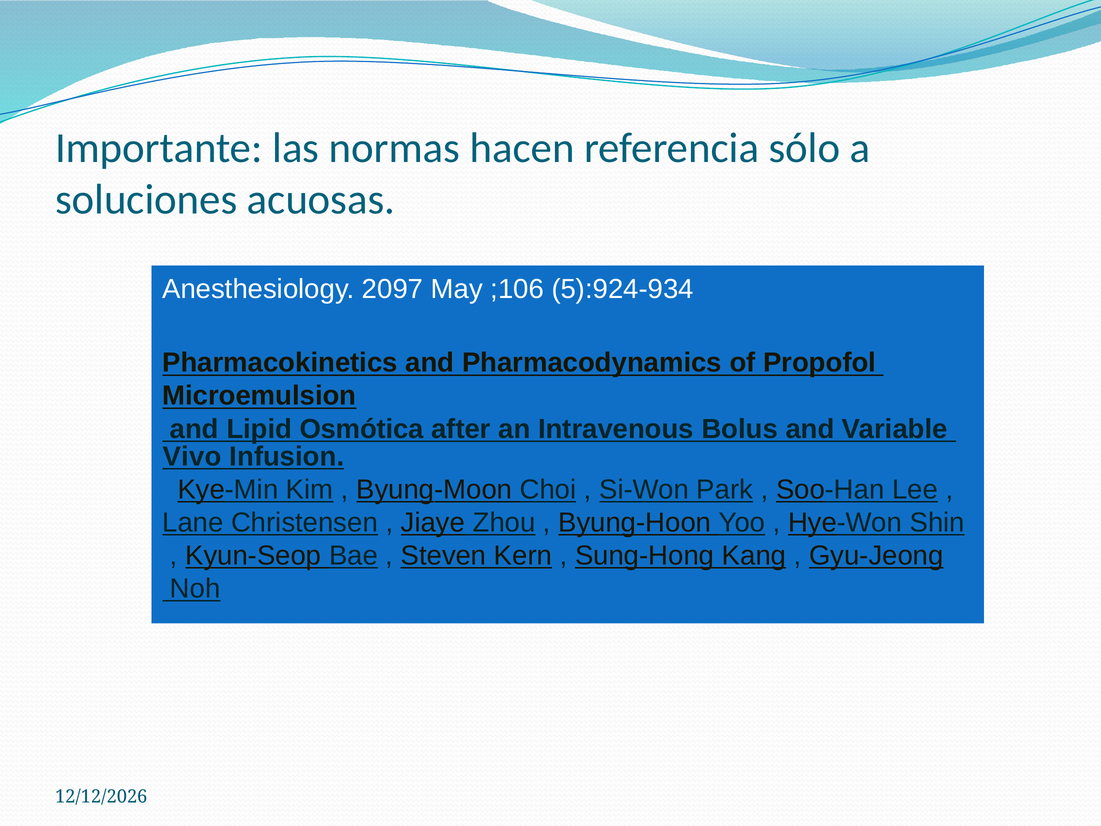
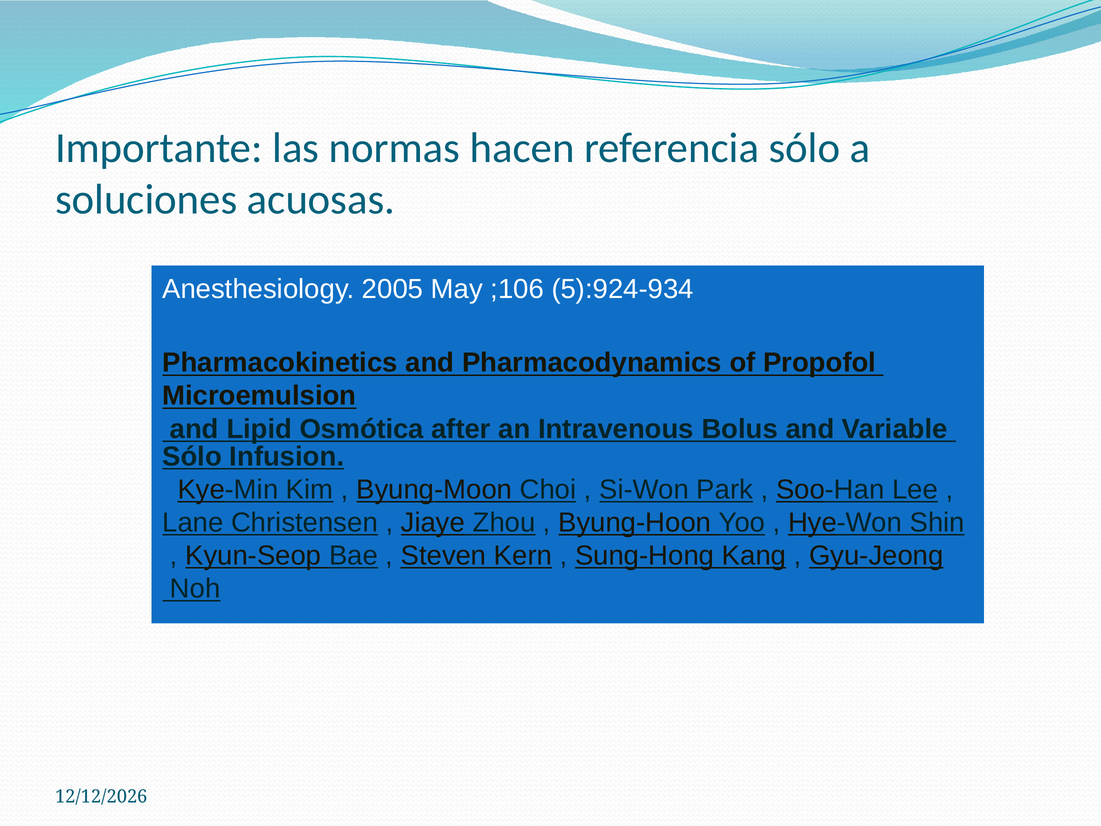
2097: 2097 -> 2005 (393, 289)
Vivo: Vivo -> Sólo (192, 456)
